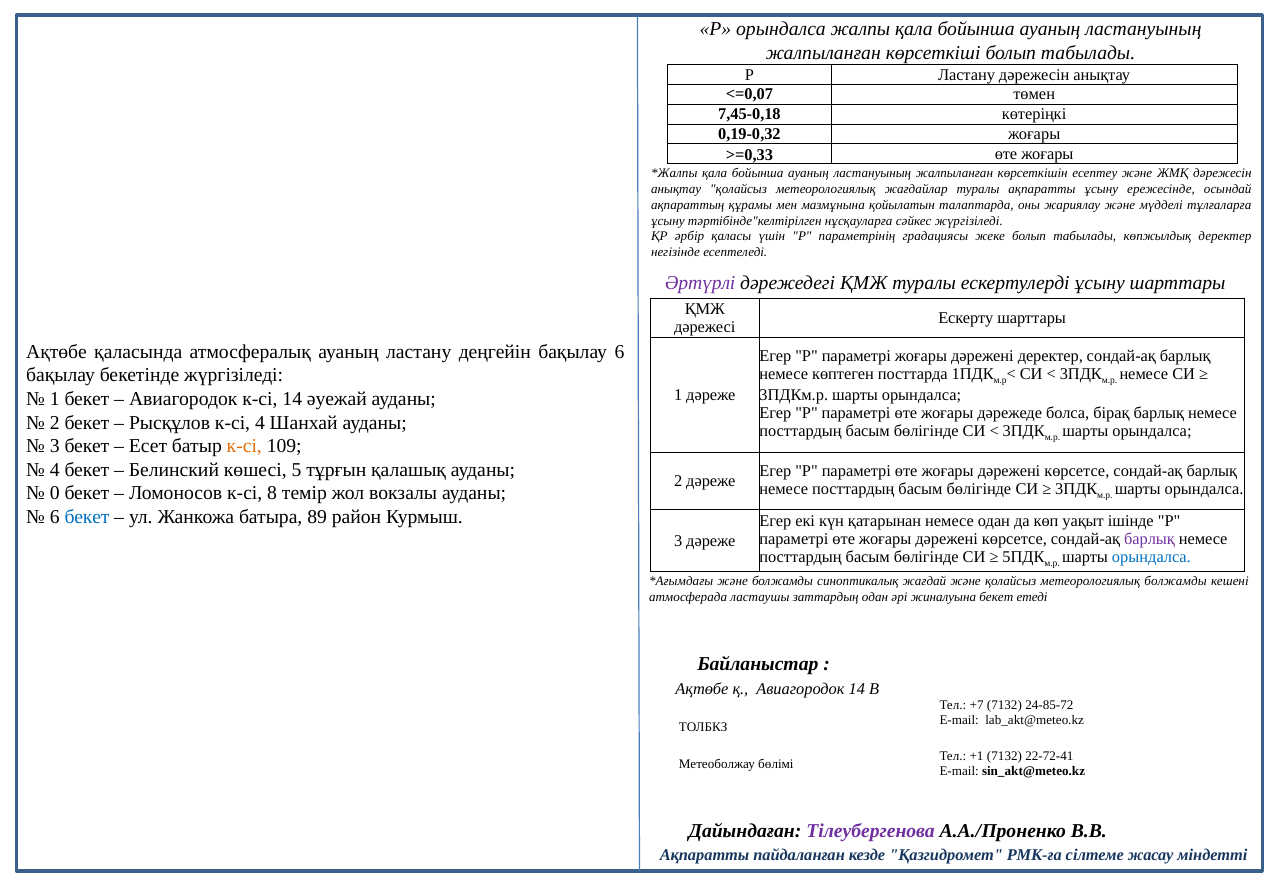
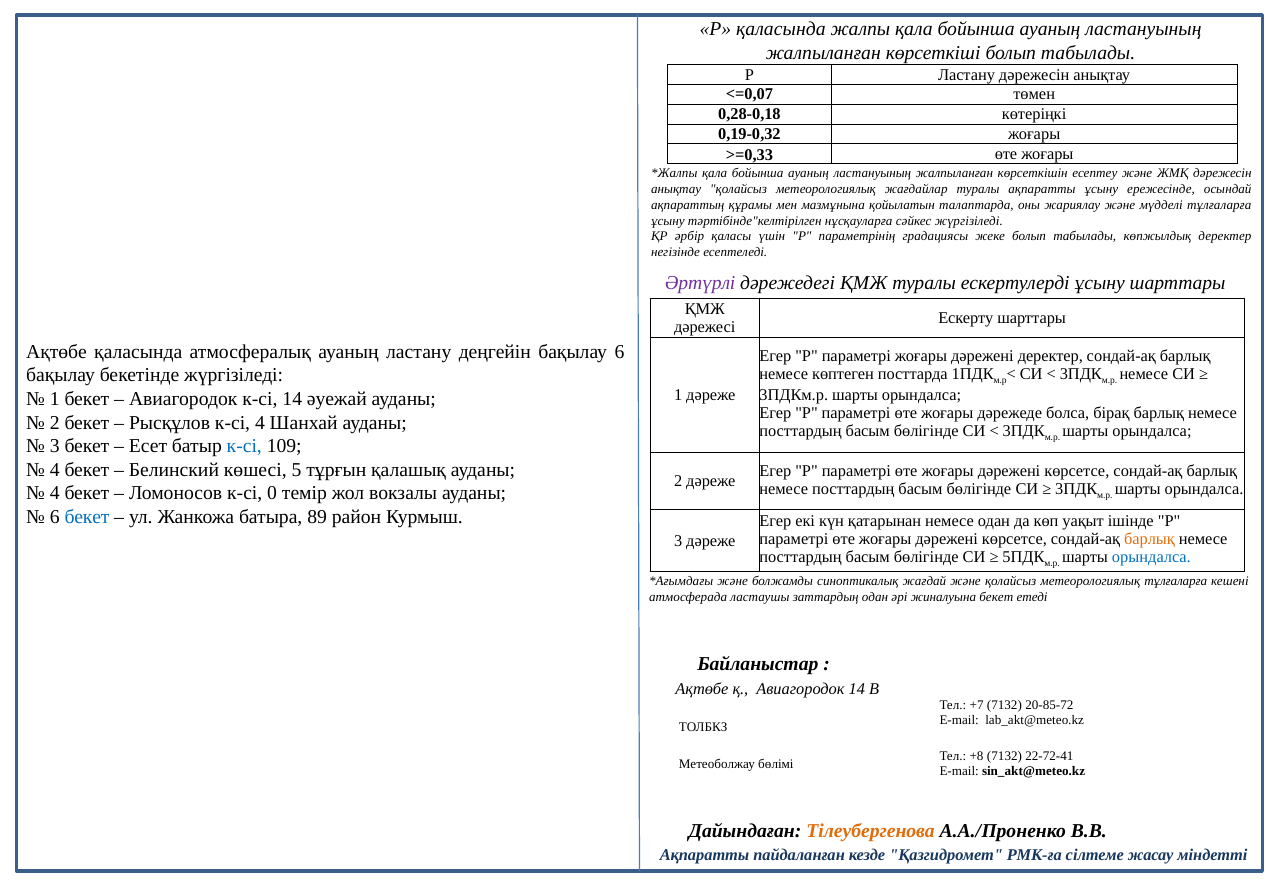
Р орындалса: орындалса -> қаласында (781, 29)
7,45-0,18: 7,45-0,18 -> 0,28-0,18 (749, 114)
к-сі colour: orange -> blue (244, 446)
0: 0 -> 4 (55, 493)
8: 8 -> 0 (272, 493)
барлық colour: purple -> orange (1149, 539)
метеорологиялық болжамды: болжамды -> тұлғаларға (1176, 581)
24-85-72: 24-85-72 -> 20-85-72 (1049, 705)
+1: +1 -> +8 (977, 756)
Тілеубергенова colour: purple -> orange (871, 831)
